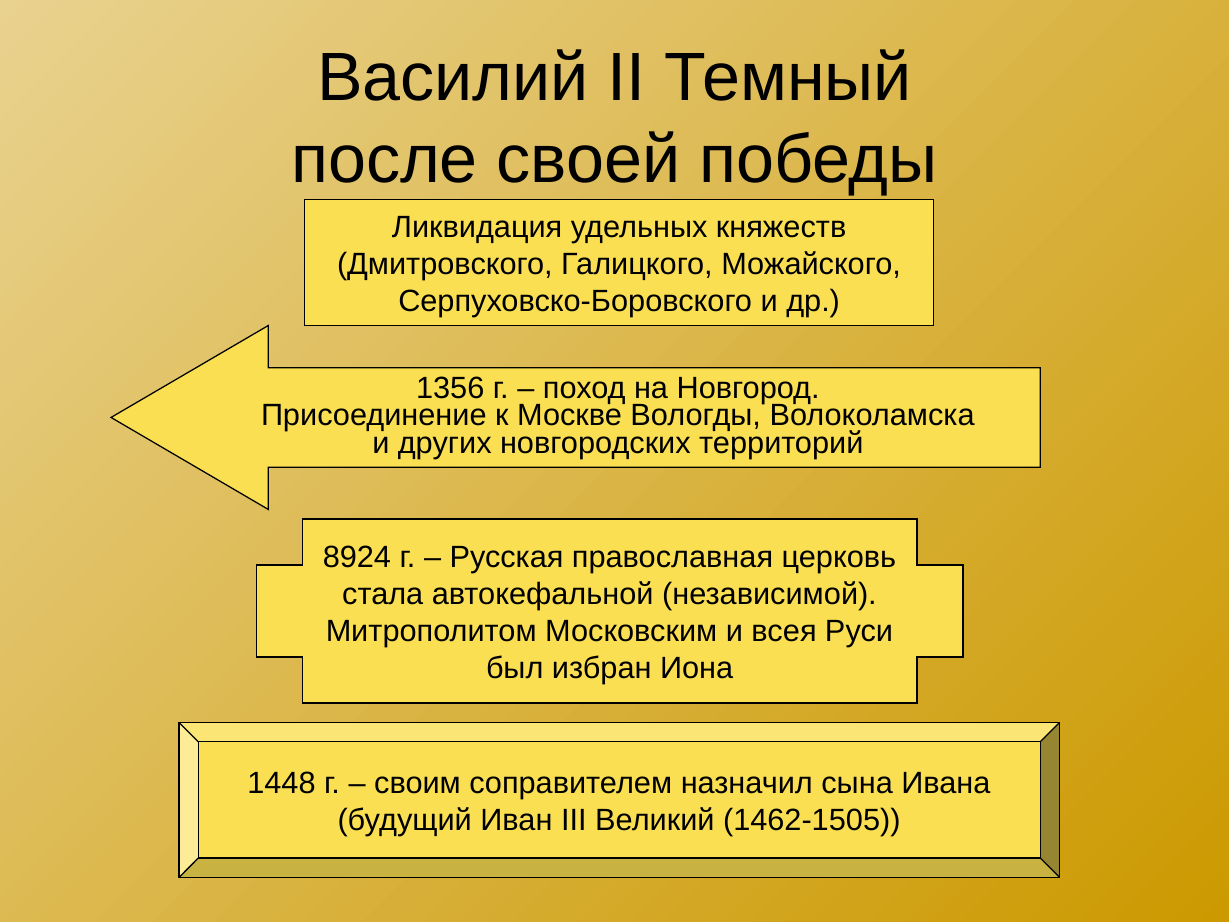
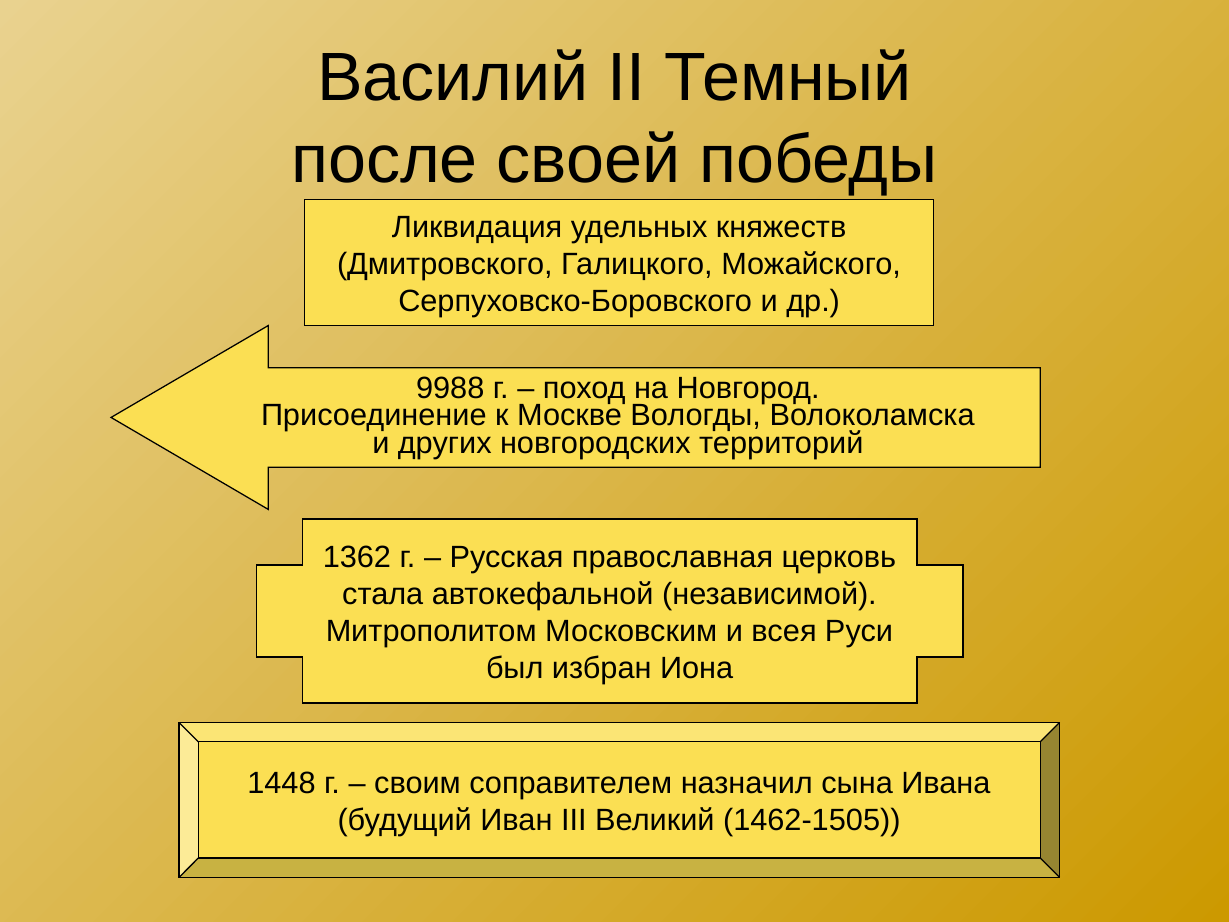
1356: 1356 -> 9988 (450, 388)
8924: 8924 -> 1362 (357, 558)
